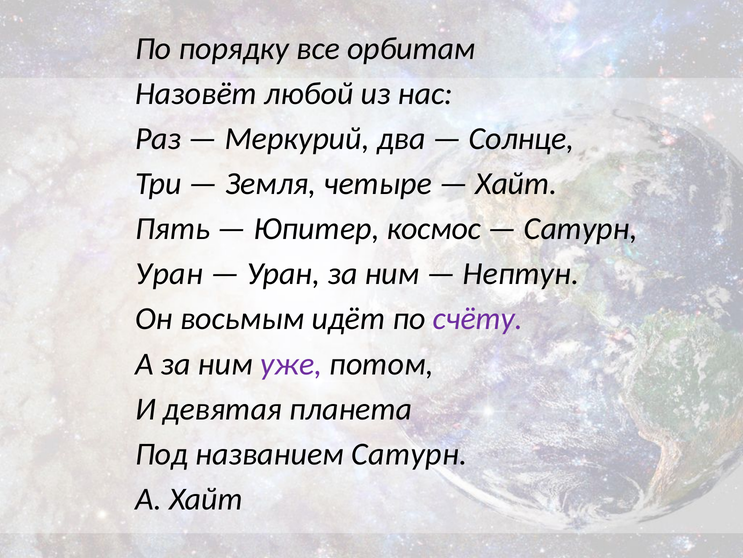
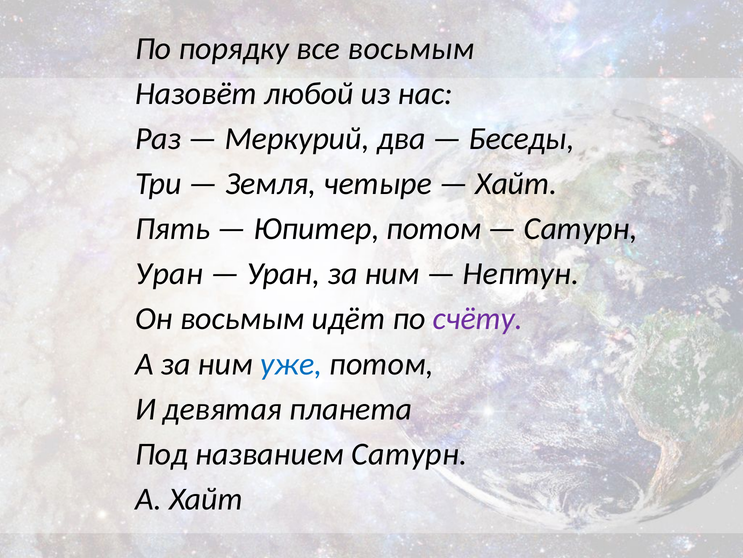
все орбитам: орбитам -> восьмым (411, 48)
Солнце: Солнце -> Беседы (522, 138)
Юпитер космос: космос -> потом (434, 228)
уже colour: purple -> blue (291, 364)
